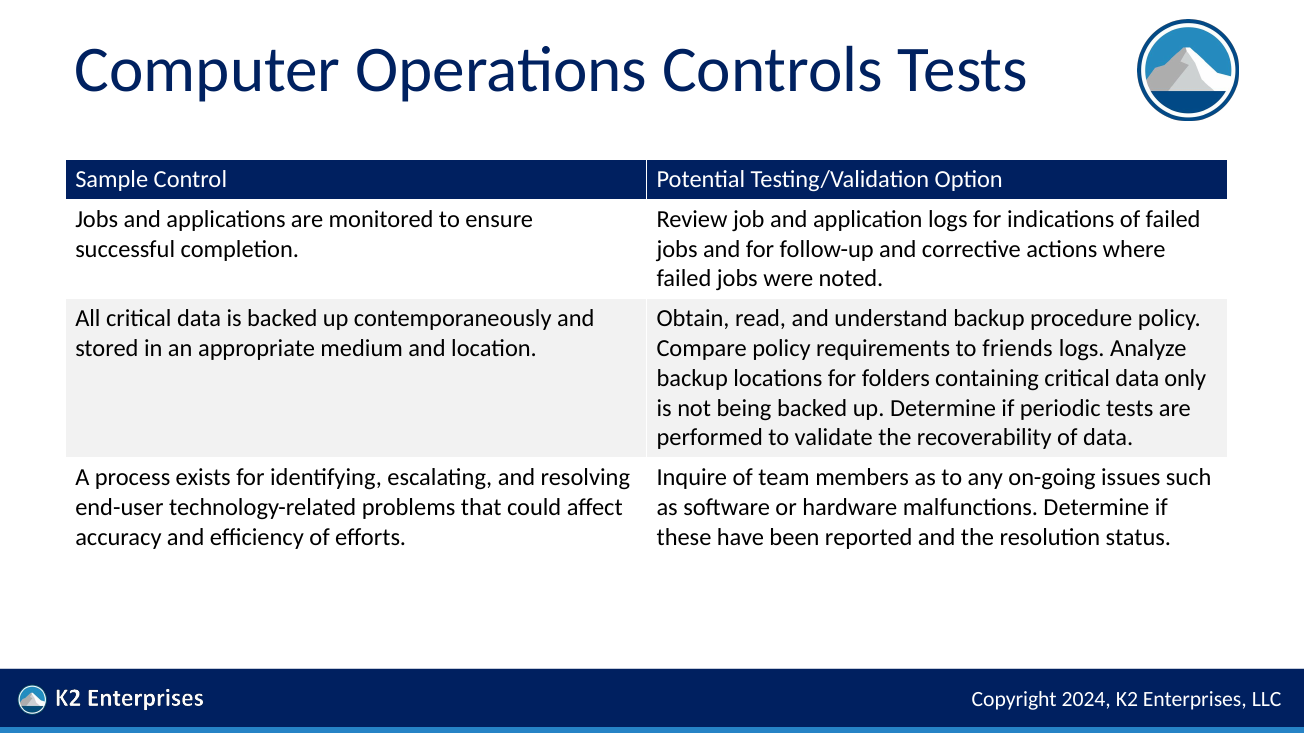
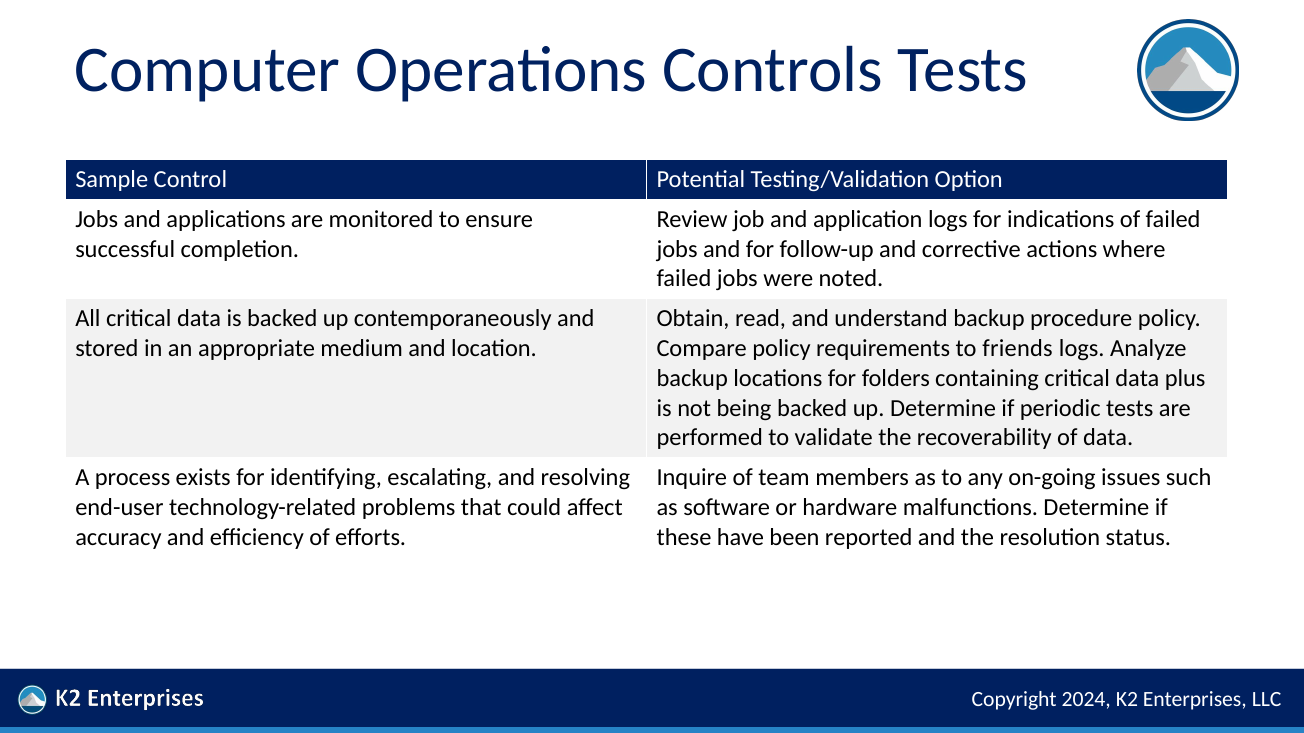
only: only -> plus (1185, 378)
